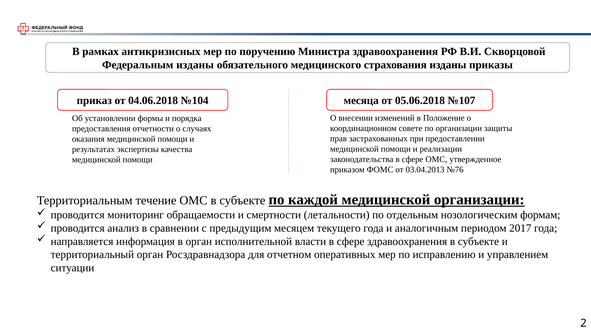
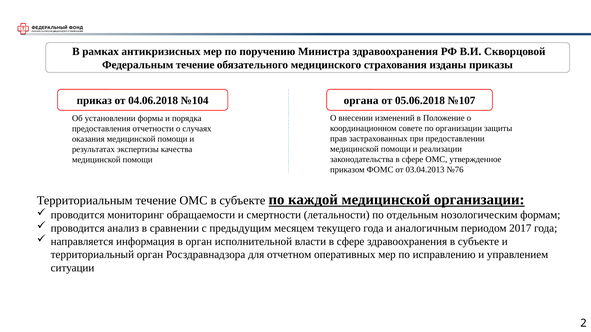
Федеральным изданы: изданы -> течение (195, 65)
месяца: месяца -> органа (361, 101)
